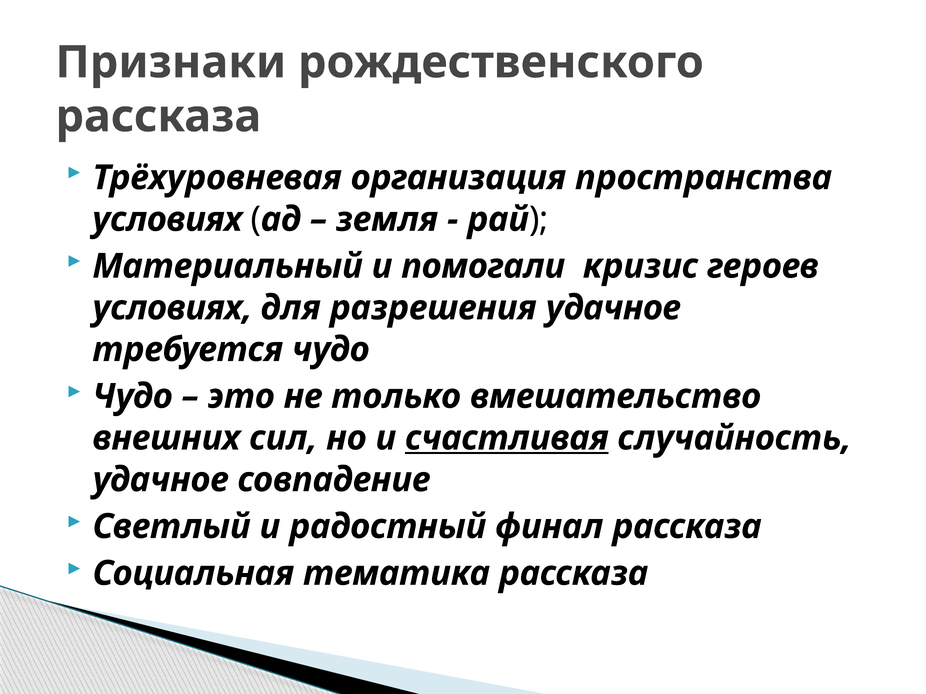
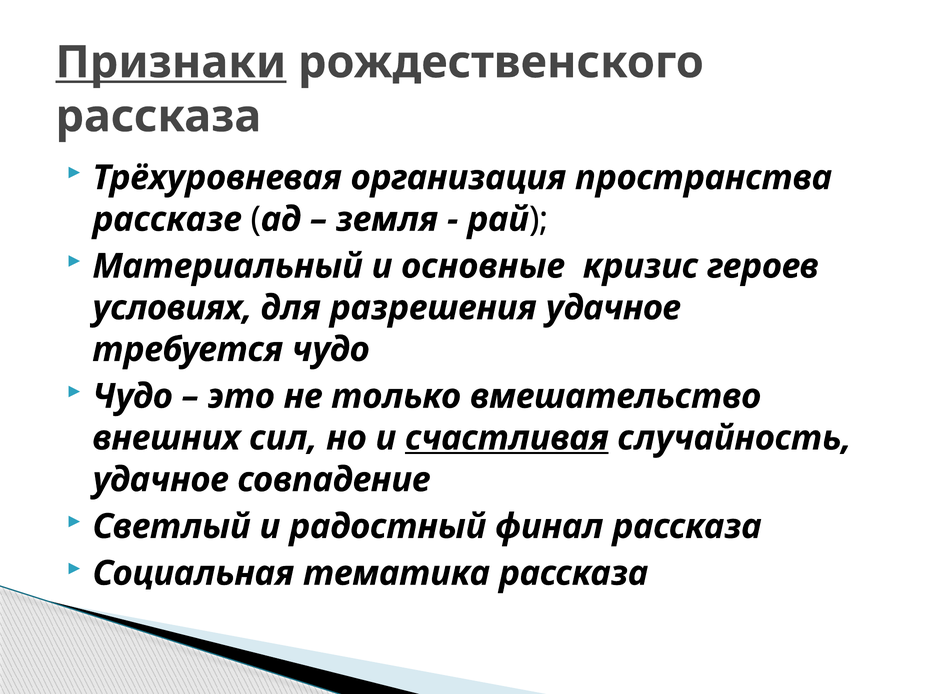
Признаки underline: none -> present (171, 63)
условиях: условиях -> рассказе (167, 220)
помогали: помогали -> основные (483, 266)
